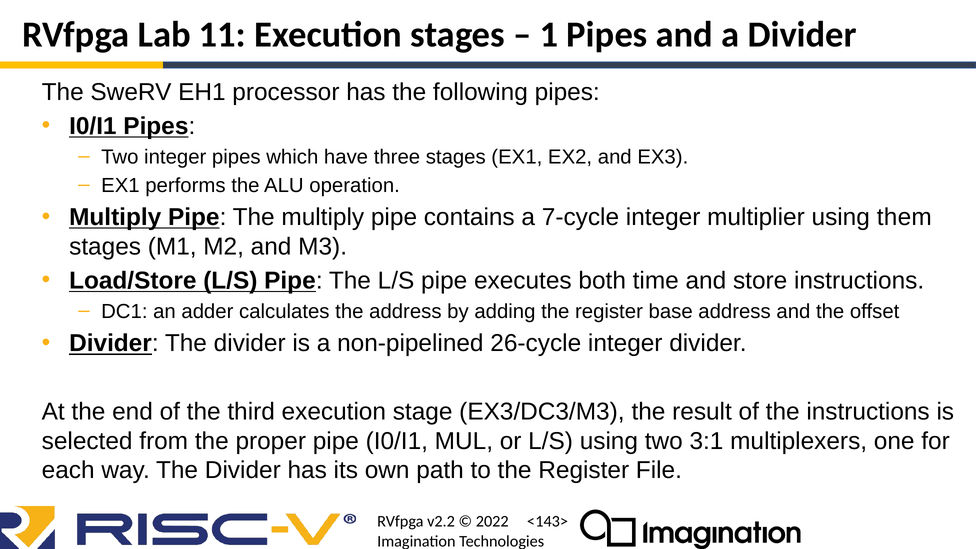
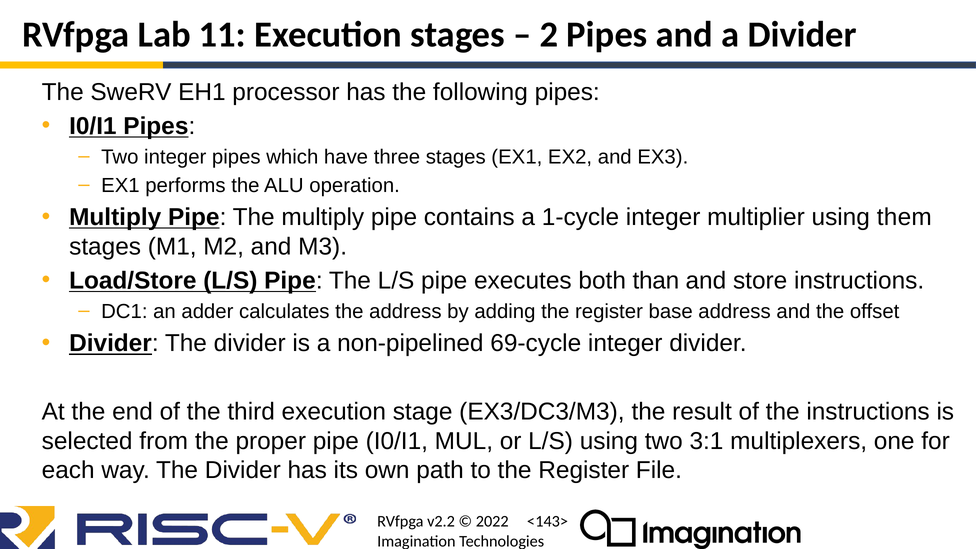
1: 1 -> 2 (549, 35)
7-cycle: 7-cycle -> 1-cycle (580, 217)
time: time -> than (656, 281)
26-cycle: 26-cycle -> 69-cycle (536, 343)
